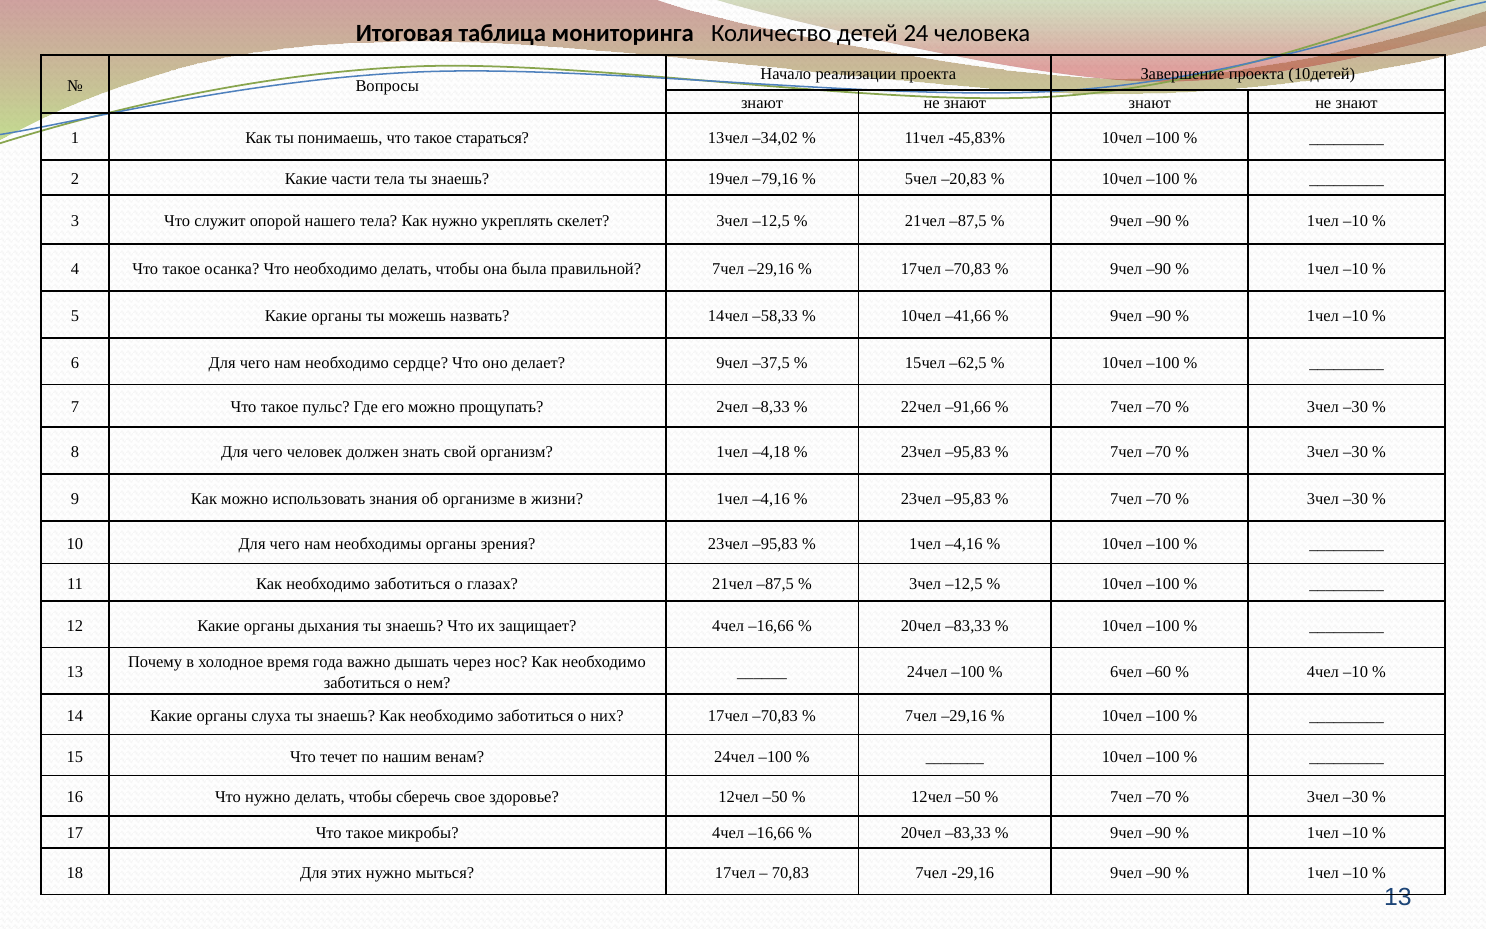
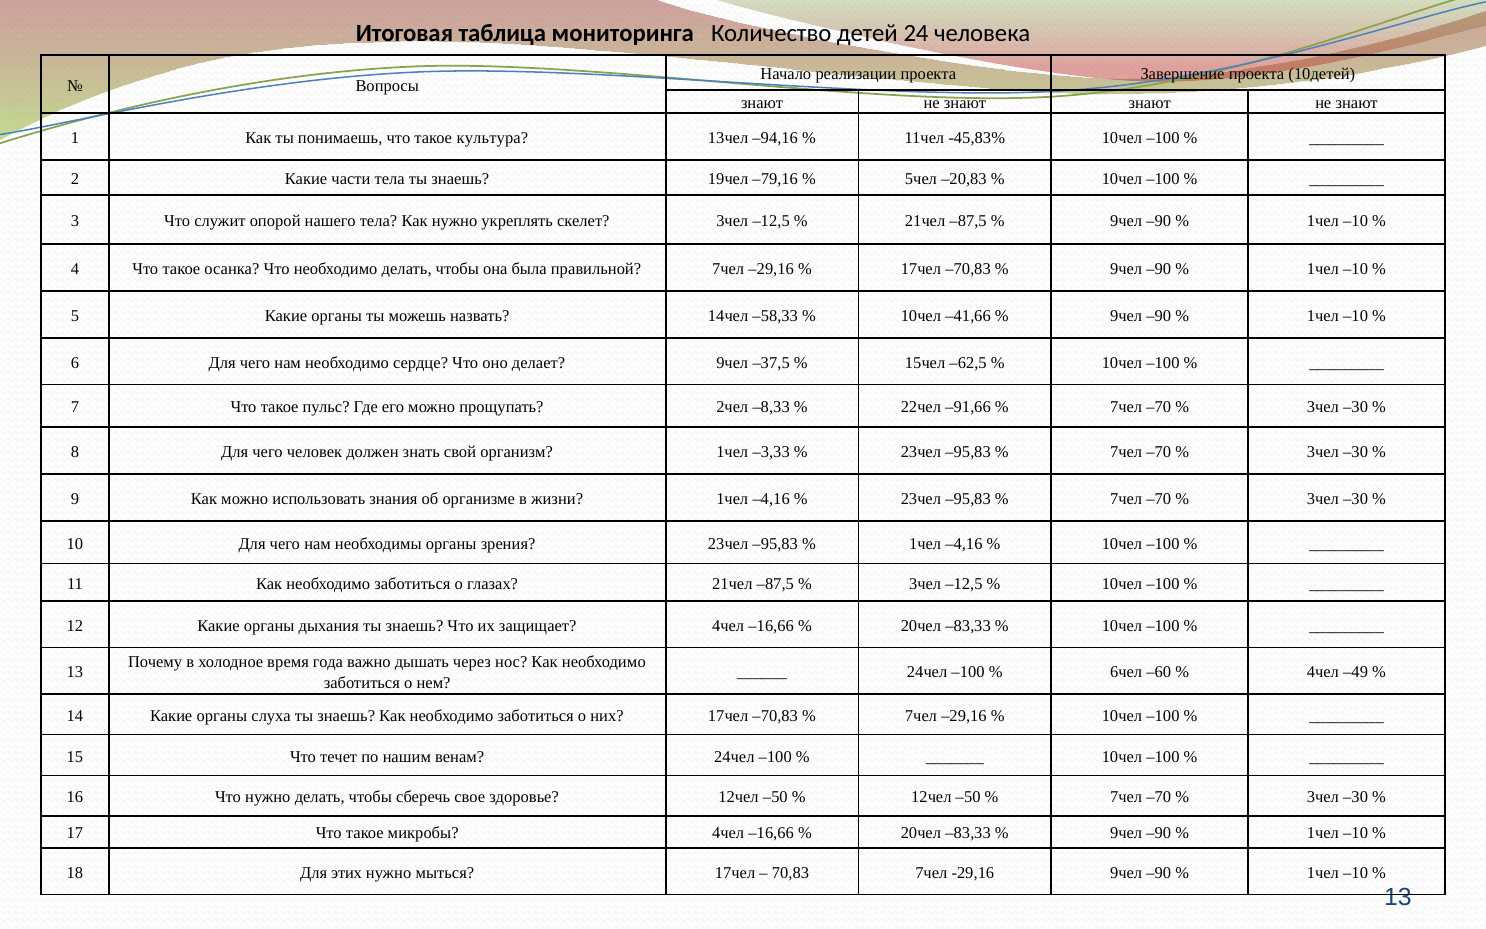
стараться: стараться -> культура (492, 138)
–34,02: –34,02 -> –94,16 (775, 138)
–4,18: –4,18 -> –3,33 (771, 452)
4чел –10: –10 -> –49 (1356, 672)
